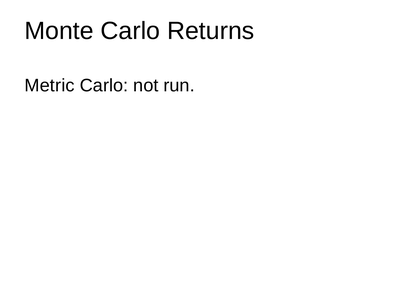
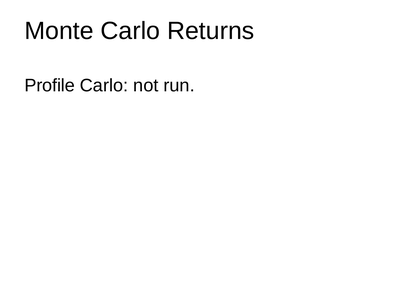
Metric: Metric -> Profile (50, 86)
